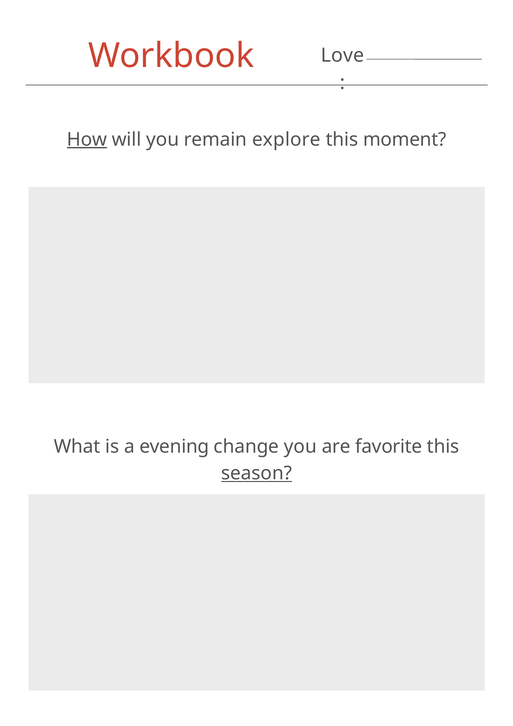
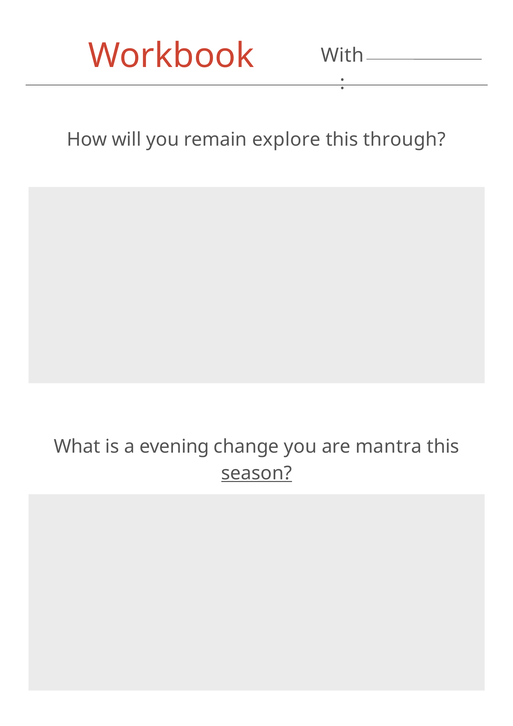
Love: Love -> With (342, 55)
How underline: present -> none (87, 140)
moment: moment -> through (405, 140)
favorite: favorite -> mantra (389, 447)
